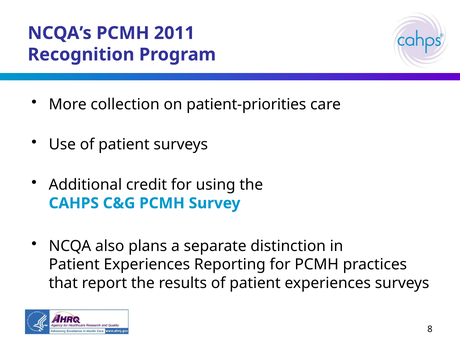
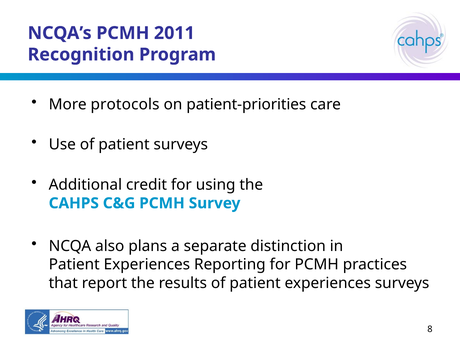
collection: collection -> protocols (125, 105)
